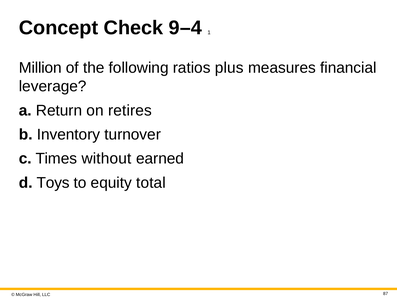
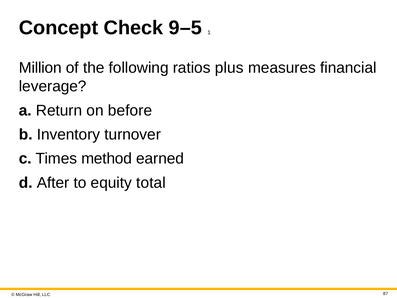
9–4: 9–4 -> 9–5 (185, 28)
retires: retires -> before (130, 110)
without: without -> method (107, 158)
Toys: Toys -> After (53, 183)
